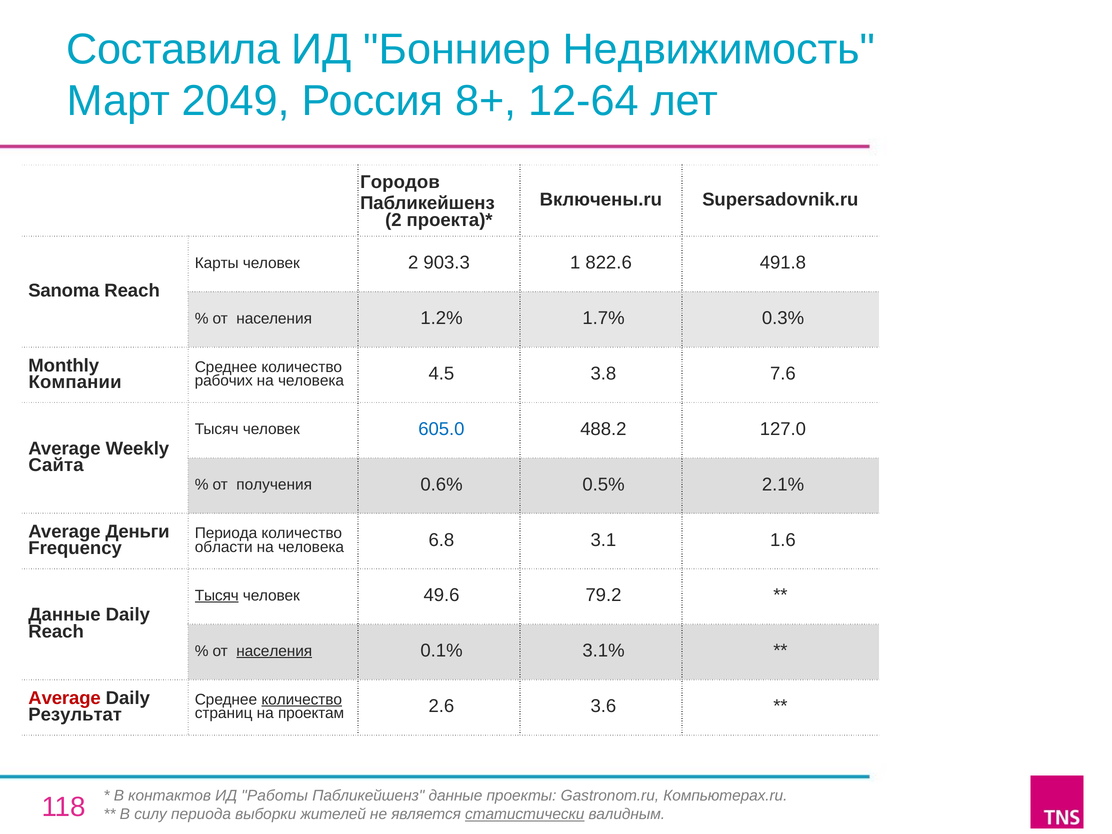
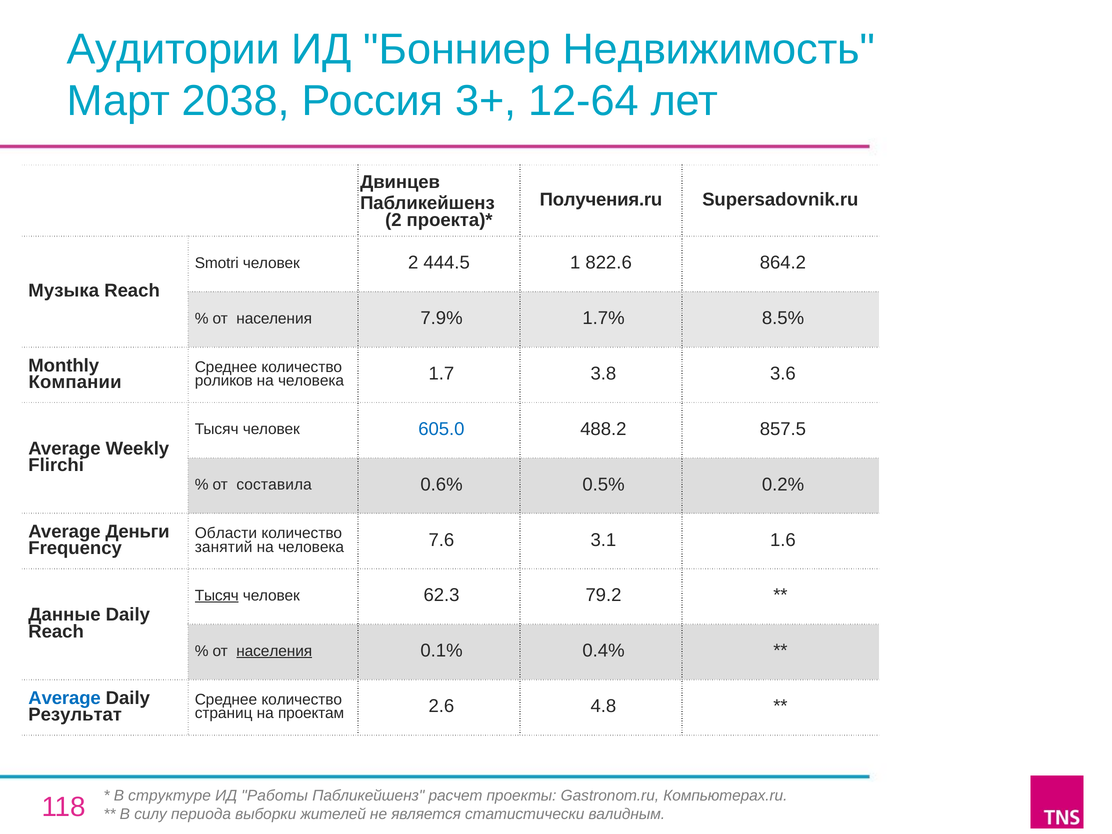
Составила: Составила -> Аудитории (173, 49)
2049: 2049 -> 2038 (236, 101)
8+: 8+ -> 3+ (486, 101)
Городов: Городов -> Двинцев (400, 182)
Включены.ru: Включены.ru -> Получения.ru (601, 199)
Карты: Карты -> Smotri (217, 263)
903.3: 903.3 -> 444.5 (447, 263)
491.8: 491.8 -> 864.2 (783, 263)
Sanoma: Sanoma -> Музыка (64, 291)
1.2%: 1.2% -> 7.9% (442, 318)
0.3%: 0.3% -> 8.5% (783, 318)
рабочих: рабочих -> роликов (224, 381)
4.5: 4.5 -> 1.7 (441, 374)
7.6: 7.6 -> 3.6 (783, 374)
127.0: 127.0 -> 857.5 (783, 429)
Сайта: Сайта -> Flirchi (56, 465)
получения: получения -> составила (274, 485)
2.1%: 2.1% -> 0.2% (783, 485)
Периода: Периода -> Области (226, 533)
области: области -> занятий (224, 547)
6.8: 6.8 -> 7.6 (441, 540)
49.6: 49.6 -> 62.3 (442, 595)
3.1%: 3.1% -> 0.4% (604, 651)
Average colour: red -> blue (65, 698)
количество underline: present -> none (302, 700)
3.6: 3.6 -> 4.8 (603, 706)
контактов: контактов -> структуре (170, 796)
Пабликейшенз данные: данные -> расчет (455, 796)
статистически underline: present -> none (525, 814)
